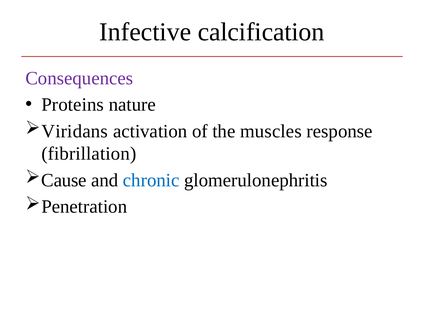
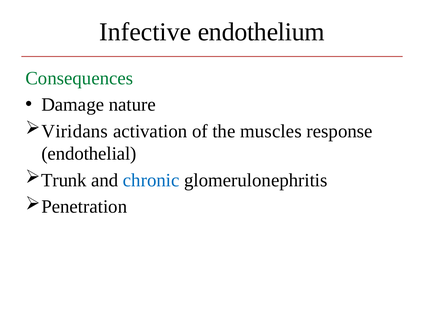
calcification: calcification -> endothelium (261, 32)
Consequences colour: purple -> green (79, 78)
Proteins: Proteins -> Damage (73, 105)
fibrillation: fibrillation -> endothelial (89, 154)
Cause: Cause -> Trunk (64, 180)
